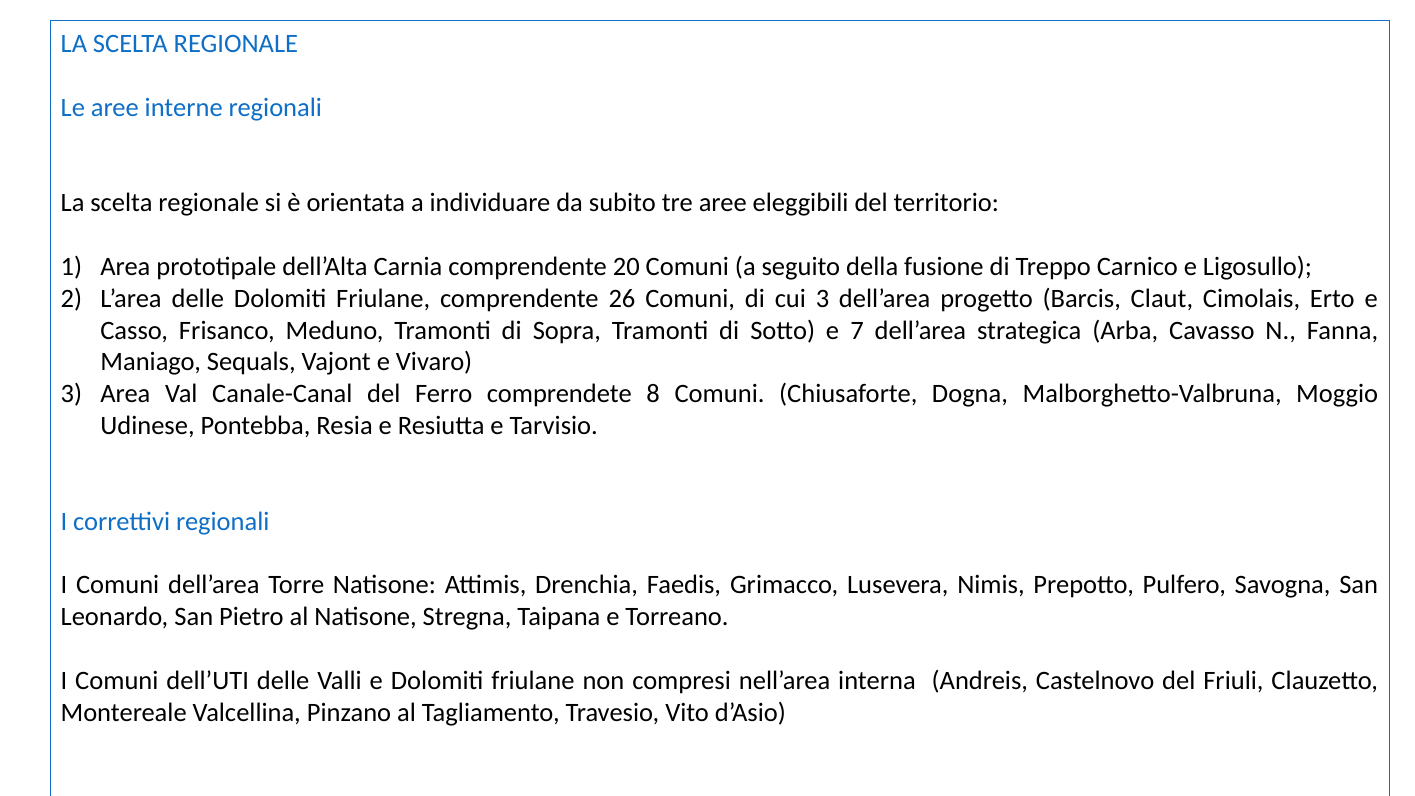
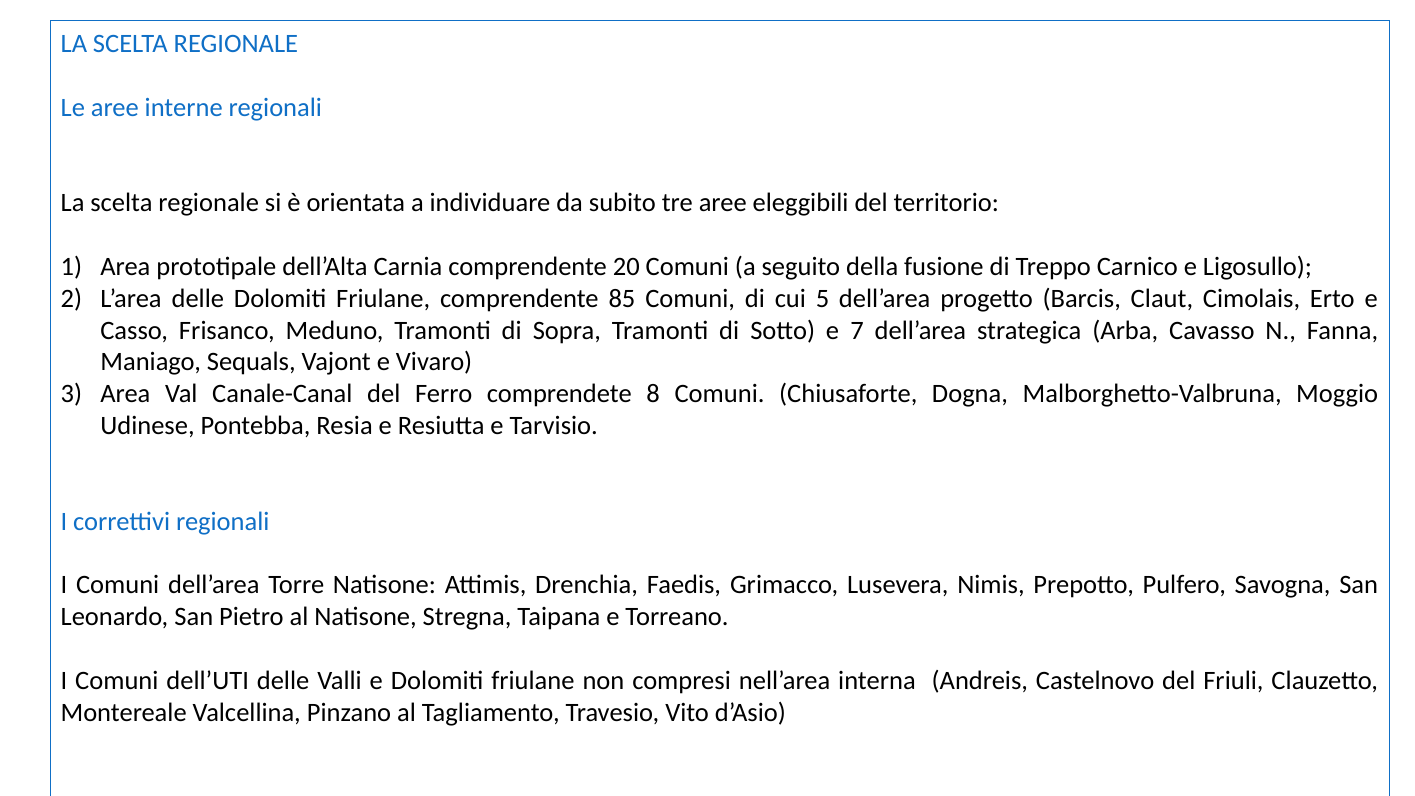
26: 26 -> 85 (622, 299)
cui 3: 3 -> 5 (823, 299)
